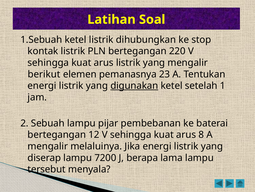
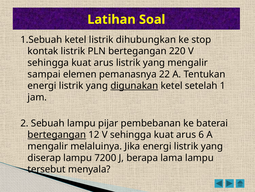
berikut: berikut -> sampai (44, 74)
23: 23 -> 22 (165, 74)
bertegangan underline: none -> present (57, 134)
8: 8 -> 6 (201, 134)
